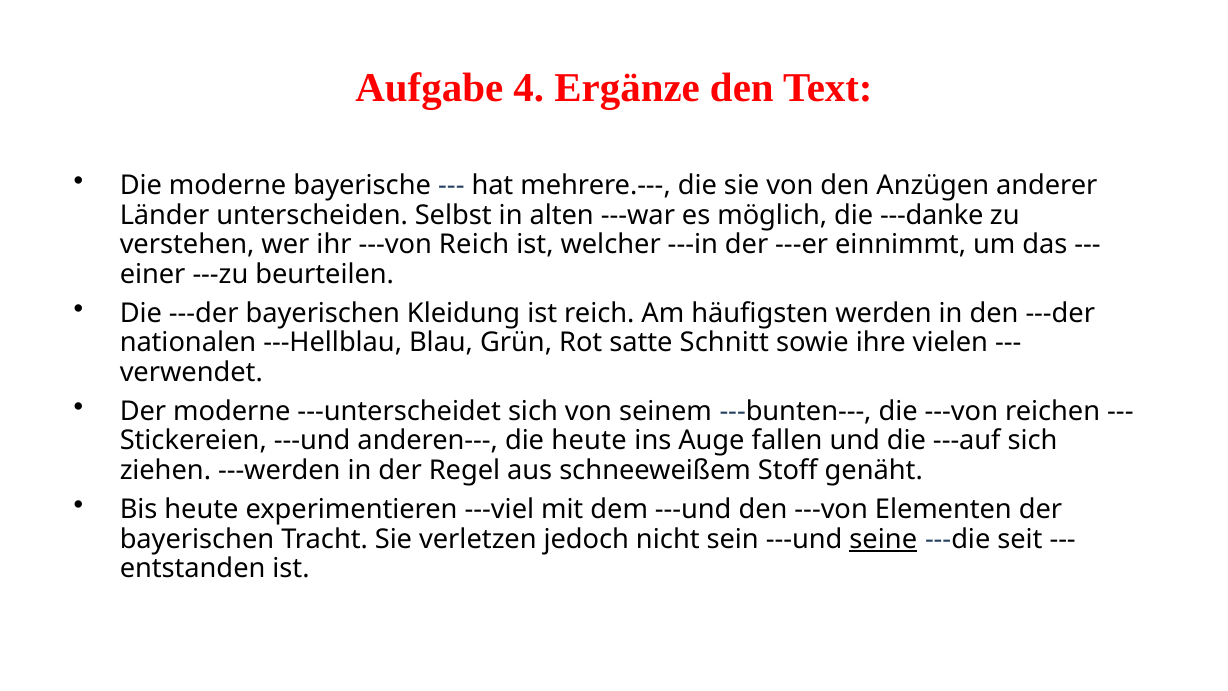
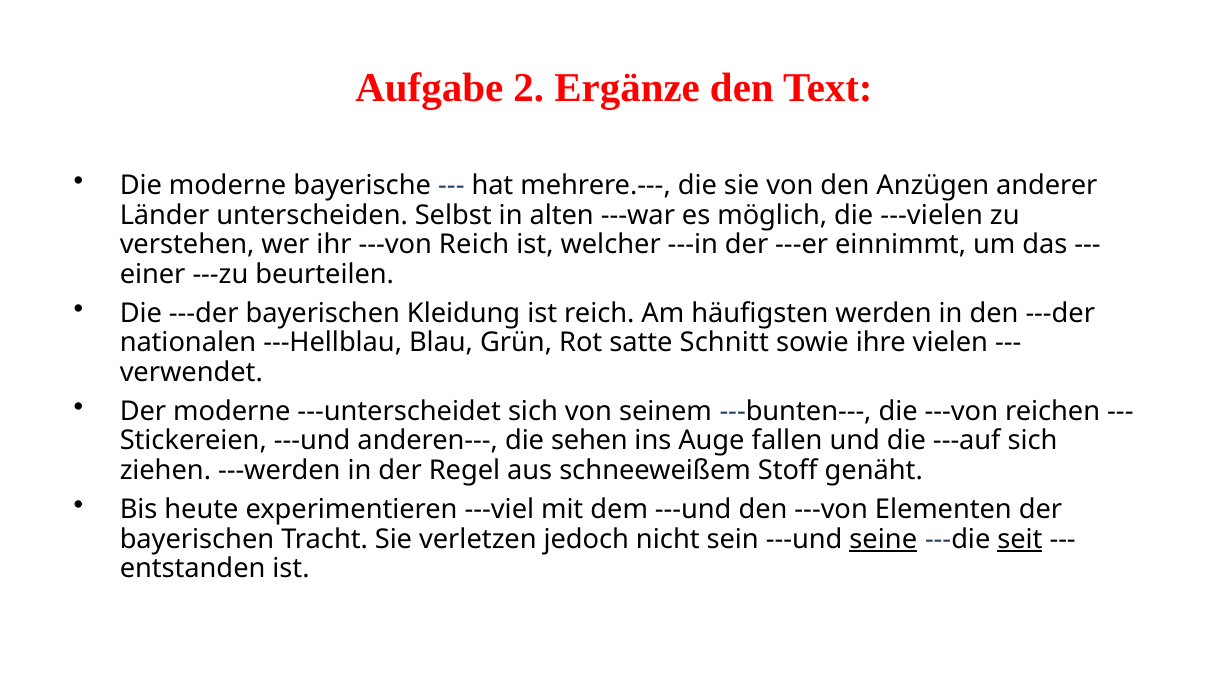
4: 4 -> 2 (529, 88)
---danke: ---danke -> ---vielen (932, 215)
die heute: heute -> sehen (589, 441)
seit underline: none -> present (1020, 539)
